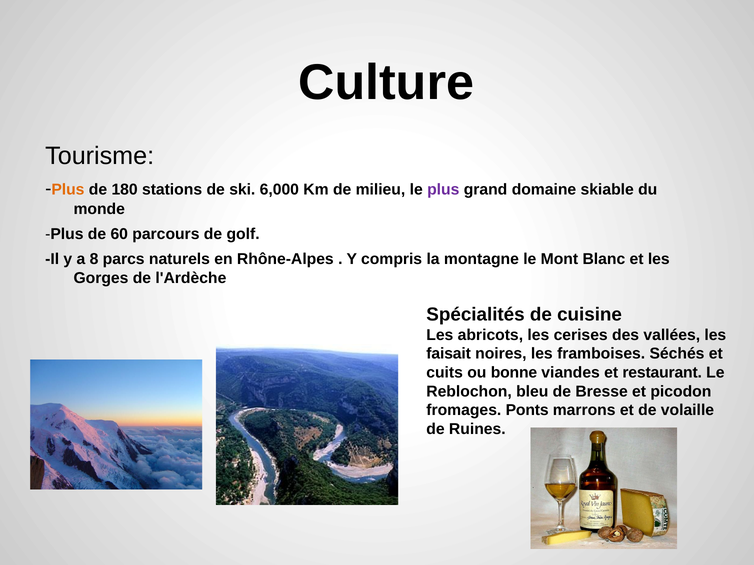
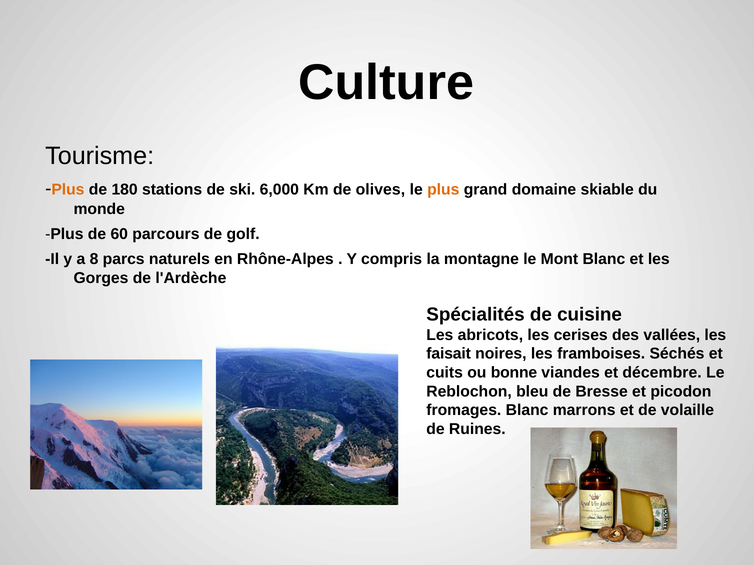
milieu: milieu -> olives (380, 190)
plus colour: purple -> orange (443, 190)
restaurant: restaurant -> décembre (662, 373)
fromages Ponts: Ponts -> Blanc (527, 411)
